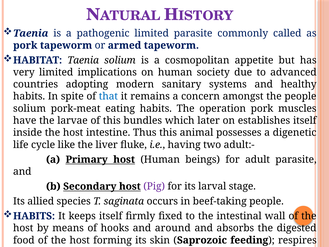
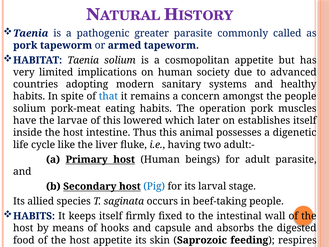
pathogenic limited: limited -> greater (152, 33)
bundles: bundles -> lowered (143, 120)
Pig colour: purple -> blue (154, 186)
around: around -> capsule (173, 228)
host forming: forming -> appetite (113, 240)
